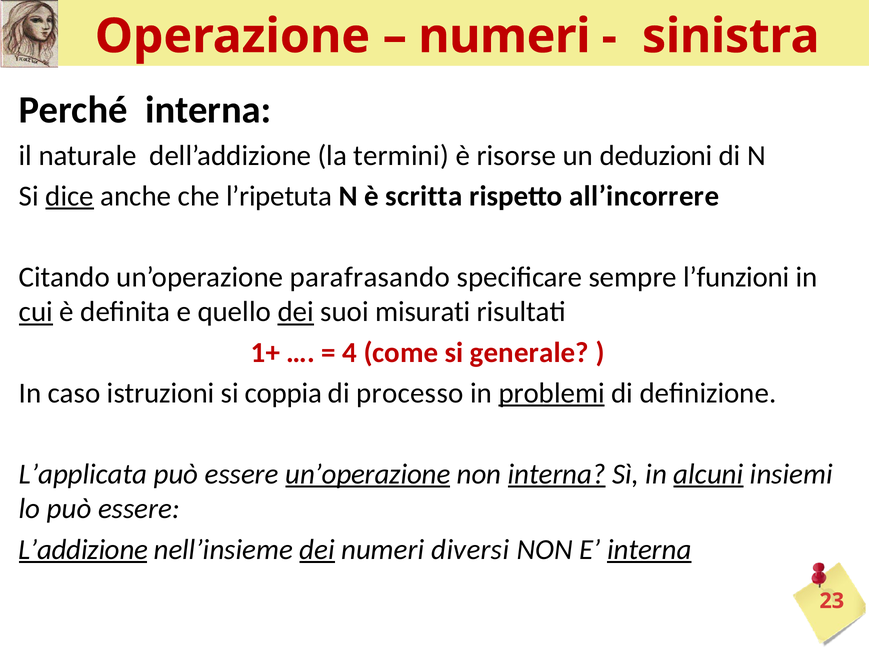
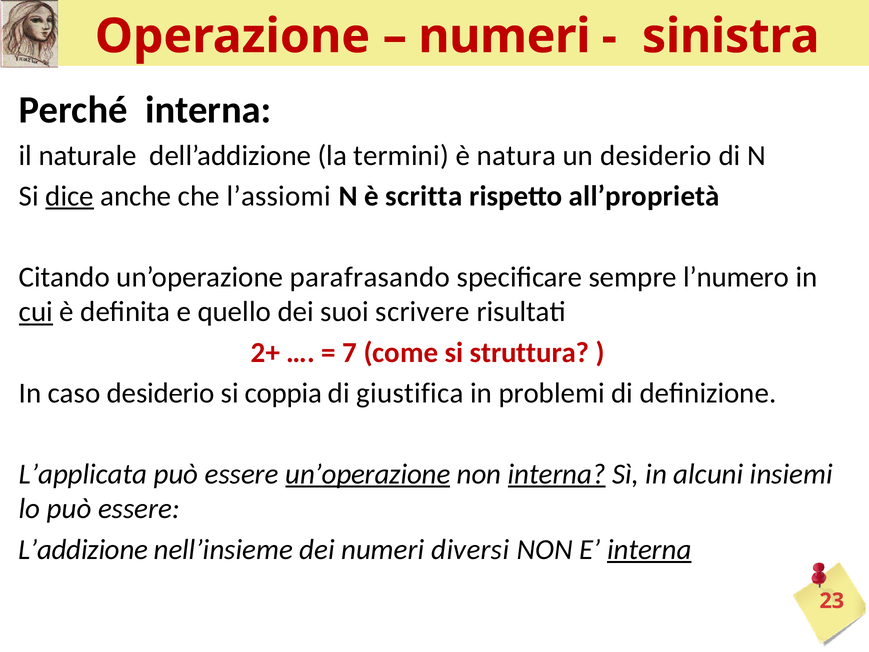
risorse: risorse -> natura (516, 155)
un deduzioni: deduzioni -> desiderio (656, 155)
l’ripetuta: l’ripetuta -> l’assiomi (279, 196)
all’incorrere: all’incorrere -> all’proprietà (644, 196)
l’funzioni: l’funzioni -> l’numero (736, 277)
dei underline: present -> none (296, 312)
misurati: misurati -> scrivere (423, 312)
1+: 1+ -> 2+ (265, 352)
4: 4 -> 7 (350, 352)
generale: generale -> struttura (529, 352)
caso istruzioni: istruzioni -> desiderio (161, 393)
processo: processo -> giustifica (410, 393)
problemi underline: present -> none (552, 393)
alcuni underline: present -> none (708, 474)
L’addizione underline: present -> none (83, 549)
dei underline: present -> none (317, 549)
